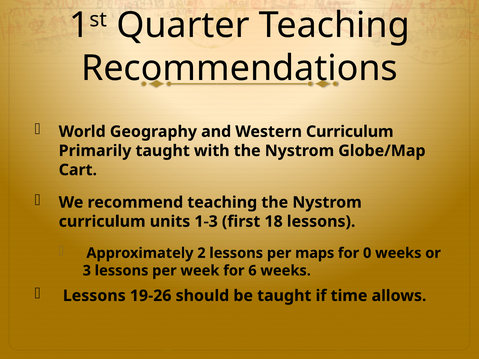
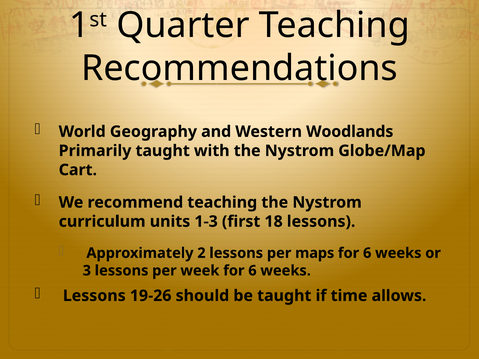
Western Curriculum: Curriculum -> Woodlands (350, 132)
0: 0 -> 6 (367, 253)
